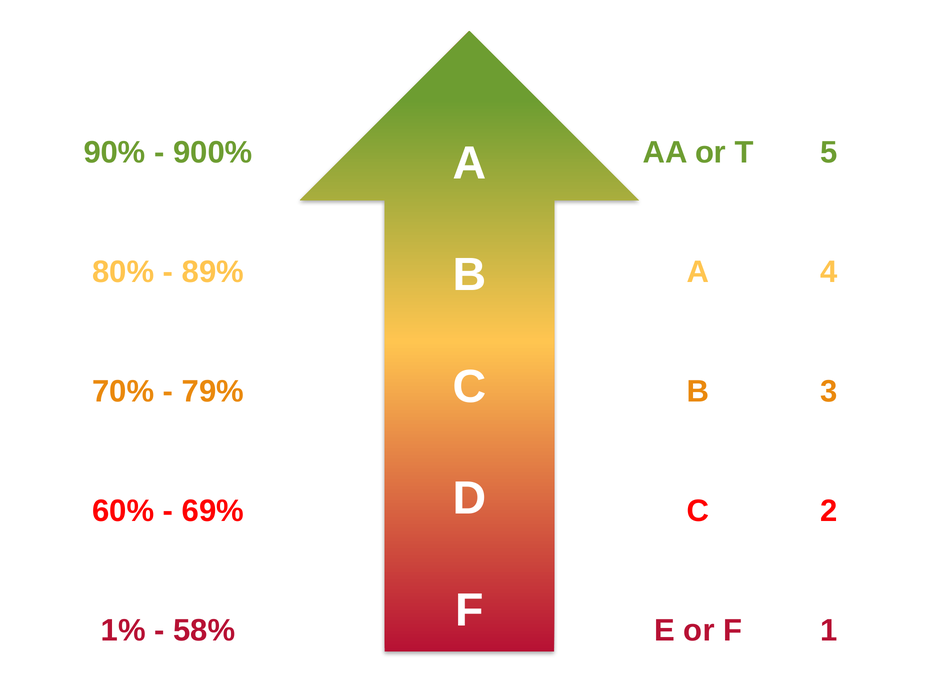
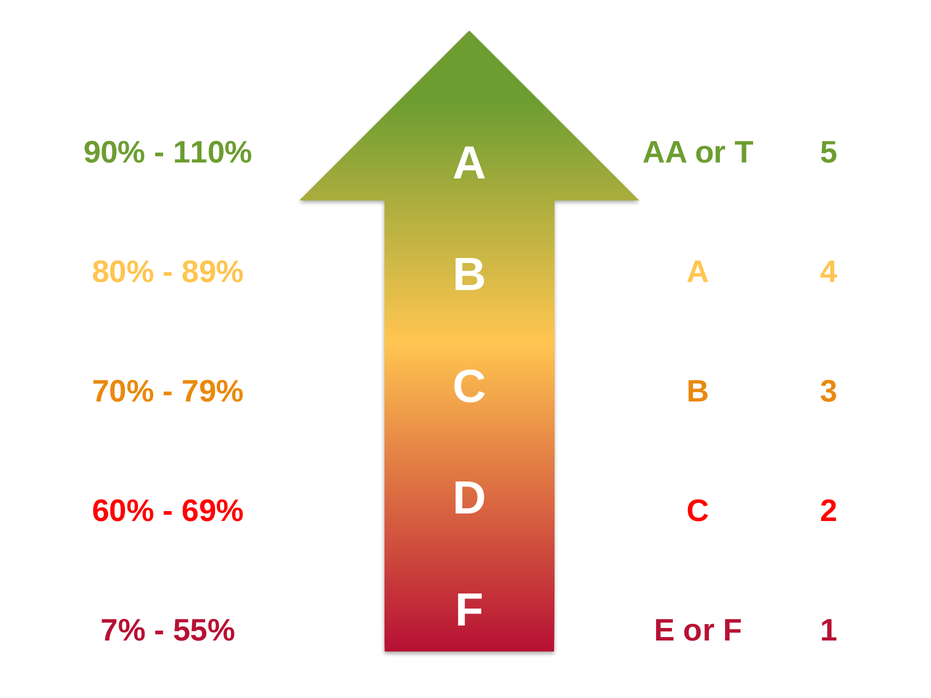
900%: 900% -> 110% (213, 153)
1%: 1% -> 7% (123, 631)
58%: 58% -> 55% (204, 631)
